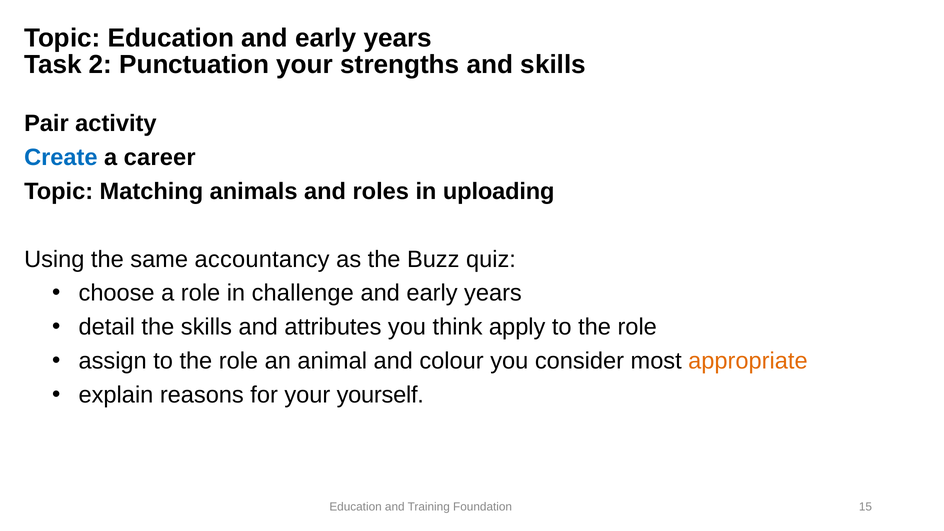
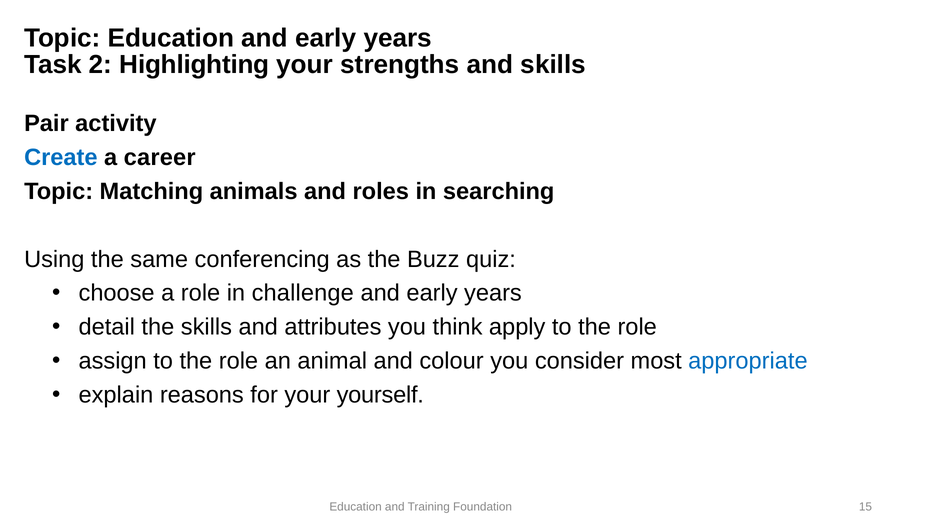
Punctuation: Punctuation -> Highlighting (194, 64)
uploading: uploading -> searching (499, 191)
accountancy: accountancy -> conferencing (262, 259)
appropriate colour: orange -> blue (748, 361)
